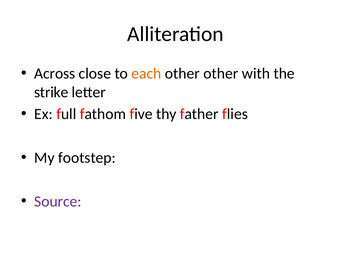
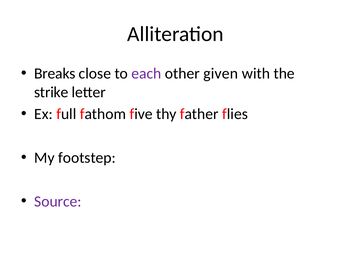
Across: Across -> Breaks (55, 74)
each colour: orange -> purple (146, 74)
other other: other -> given (221, 74)
